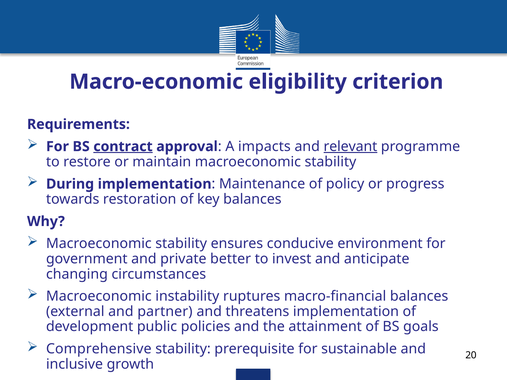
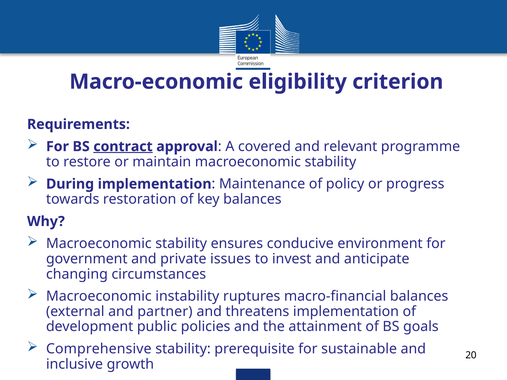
impacts: impacts -> covered (264, 147)
relevant underline: present -> none (350, 147)
better: better -> issues (231, 259)
